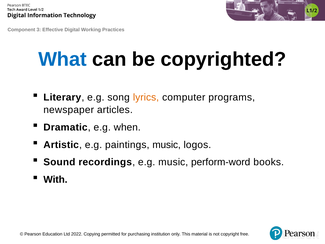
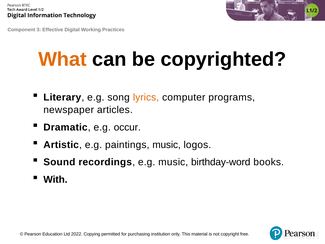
What colour: blue -> orange (63, 59)
when: when -> occur (127, 127)
perform-word: perform-word -> birthday-word (221, 162)
